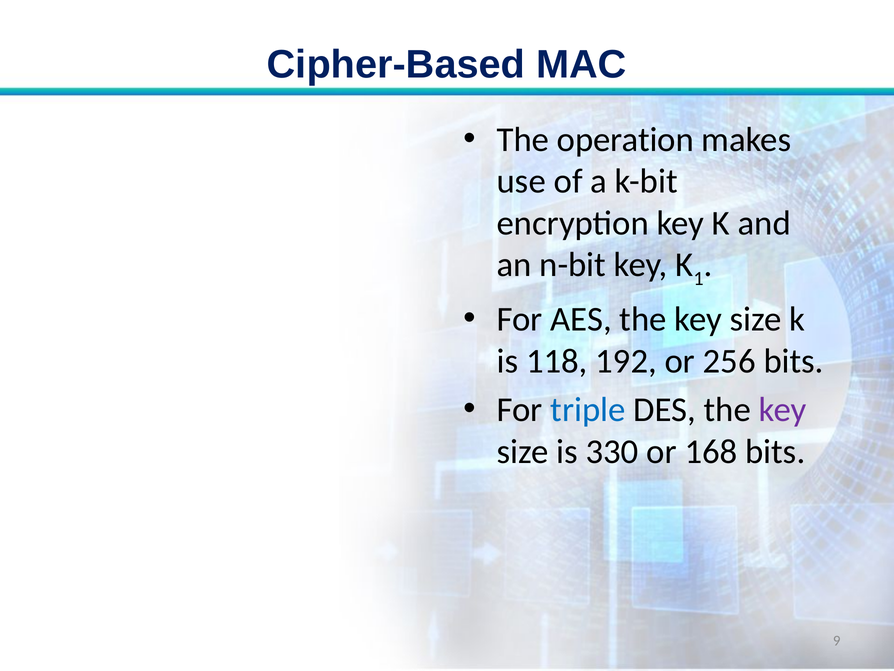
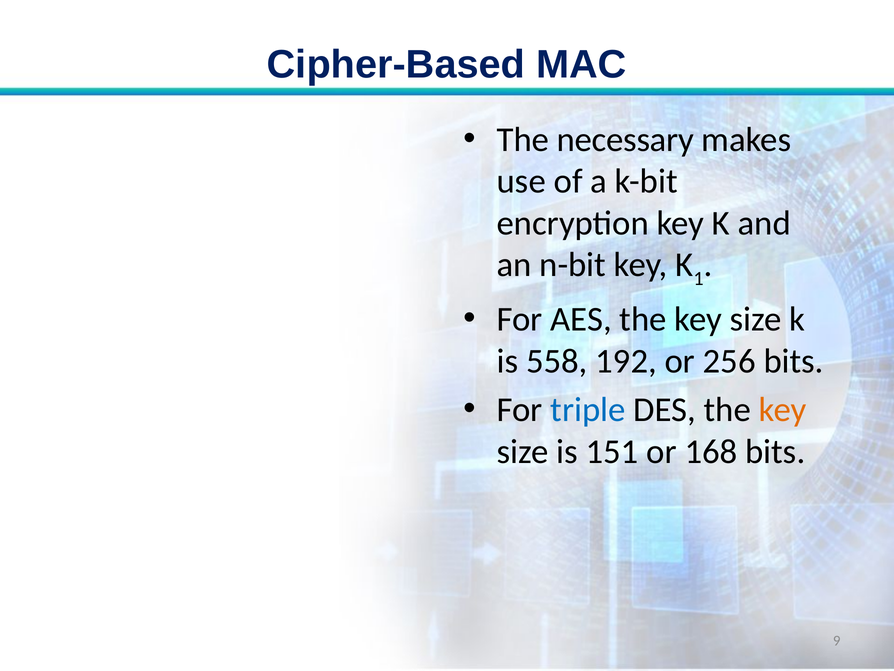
operation: operation -> necessary (625, 139)
118: 118 -> 558 (557, 361)
key colour: purple -> orange (783, 410)
330: 330 -> 151 (612, 451)
